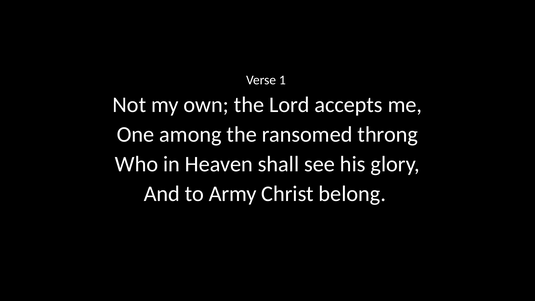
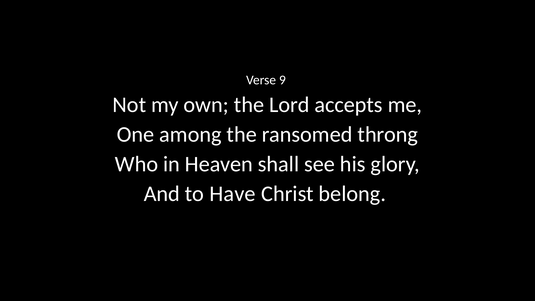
1: 1 -> 9 (282, 80)
Army: Army -> Have (233, 194)
